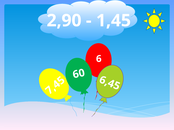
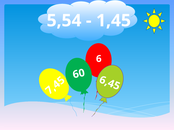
2,90: 2,90 -> 5,54 (64, 21)
